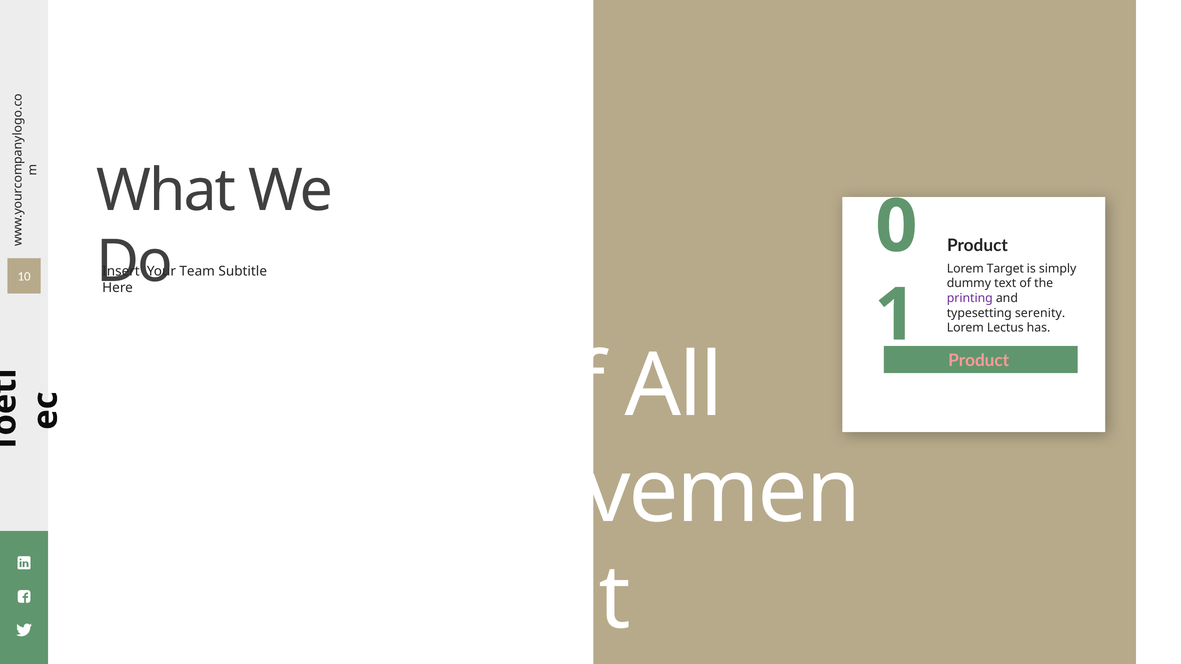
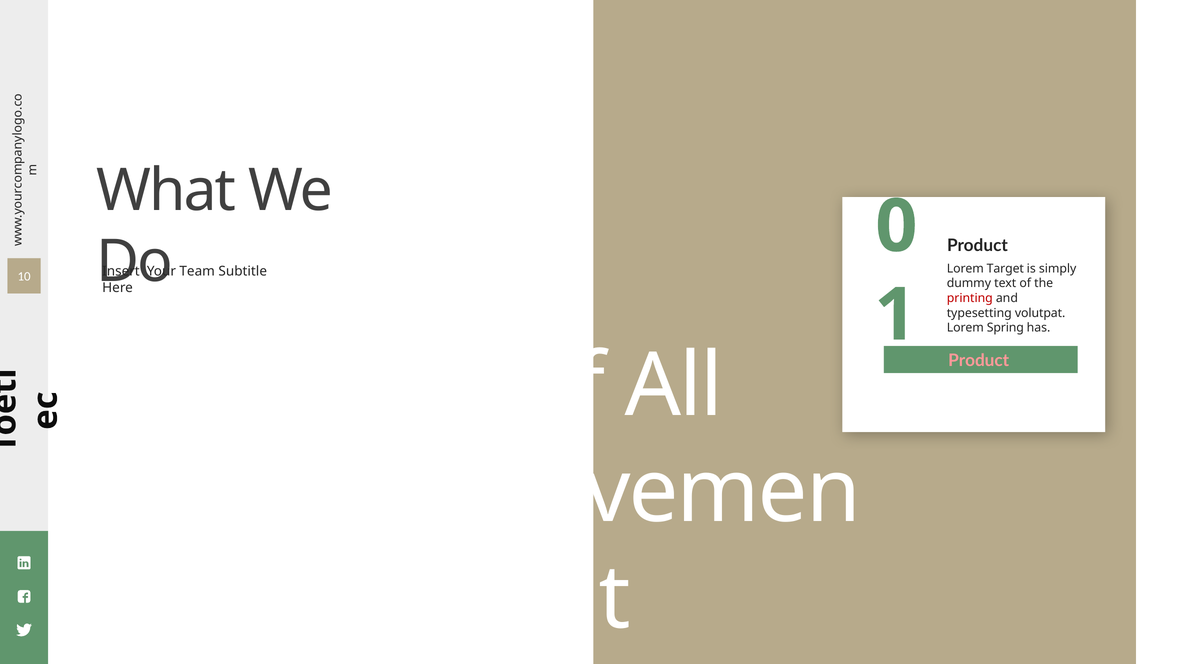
printing colour: purple -> red (970, 298)
serenity: serenity -> volutpat (1040, 313)
Lectus: Lectus -> Spring (1005, 328)
